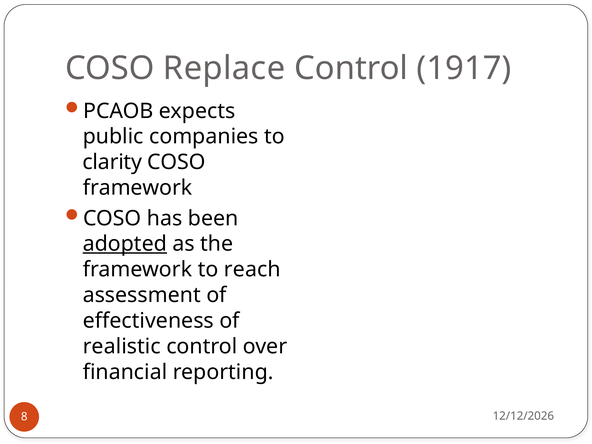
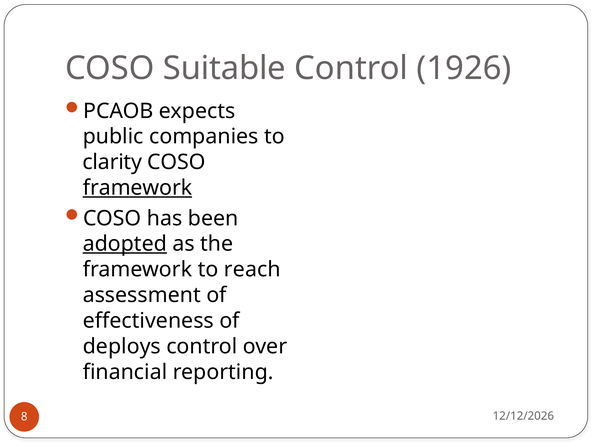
Replace: Replace -> Suitable (224, 68)
1917: 1917 -> 1926 (464, 68)
framework underline: none -> present (138, 188)
realistic: realistic -> deploys (122, 346)
